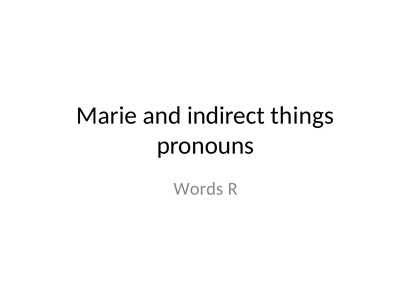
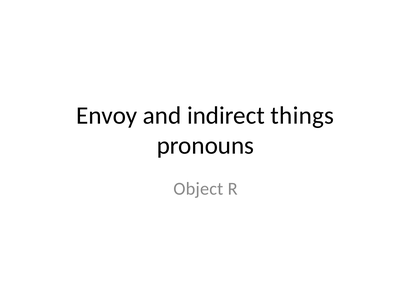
Marie: Marie -> Envoy (107, 115)
Words: Words -> Object (198, 189)
